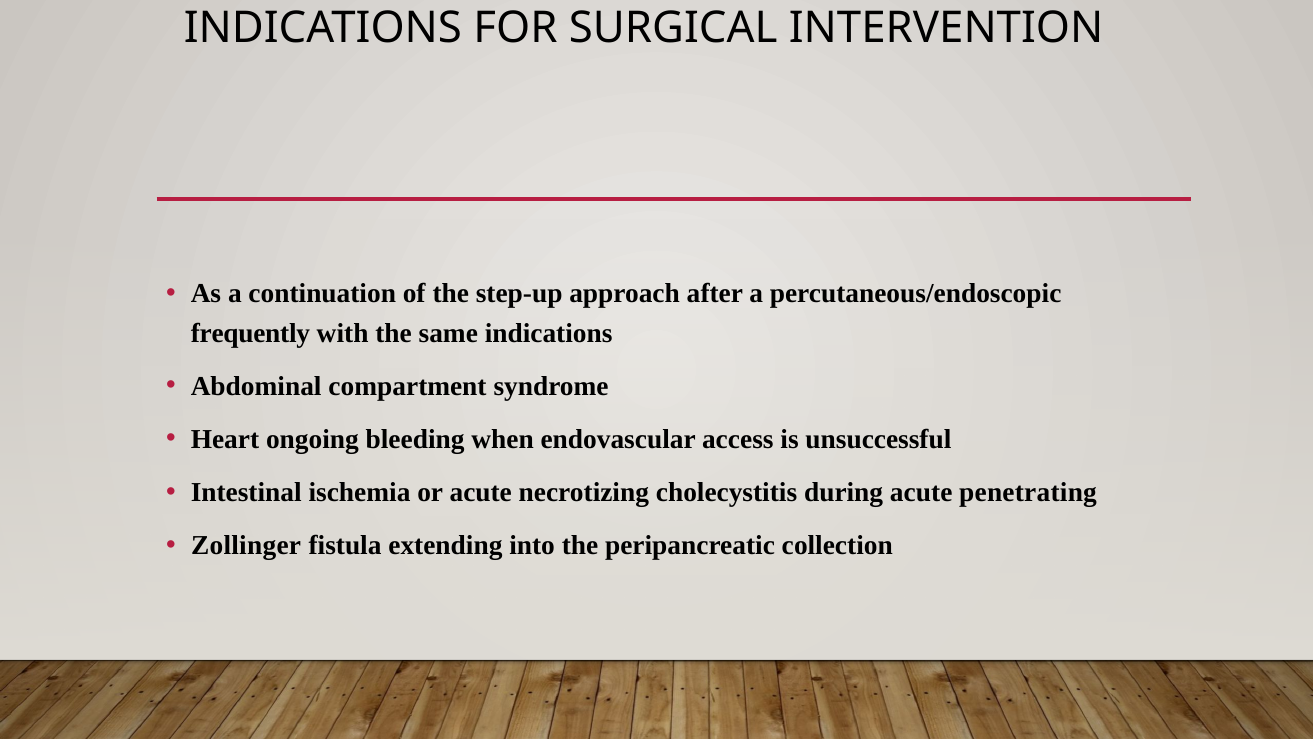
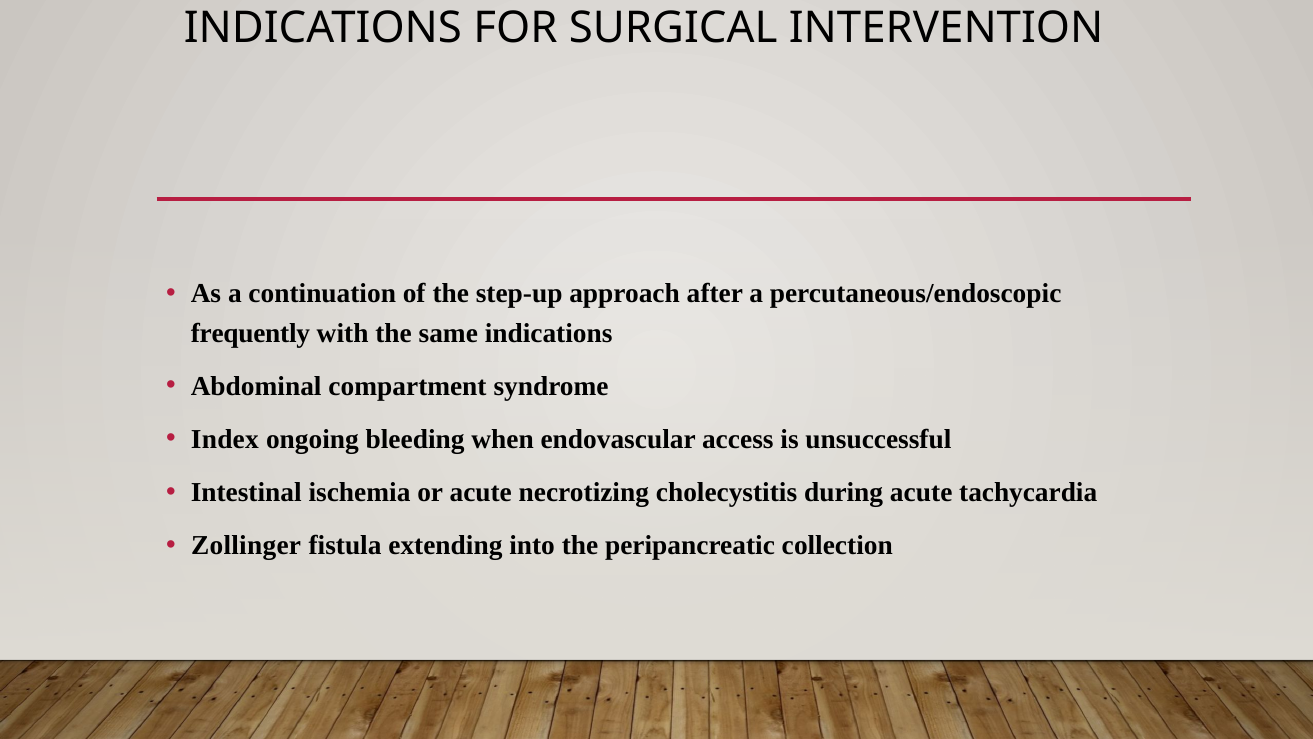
Heart: Heart -> Index (225, 439)
penetrating: penetrating -> tachycardia (1028, 492)
